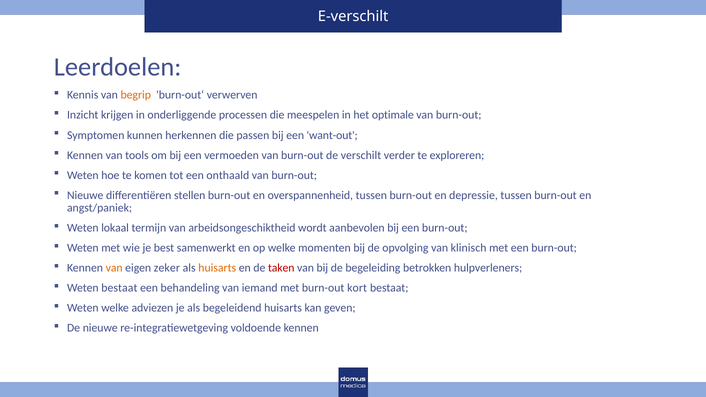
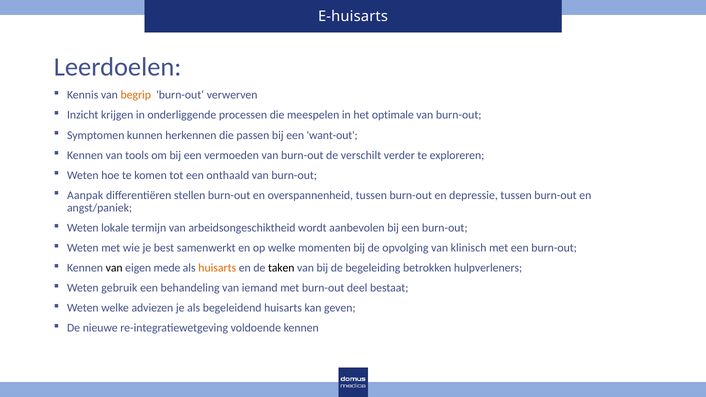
E-verschilt: E-verschilt -> E-huisarts (353, 16)
Nieuwe: Nieuwe -> Aanpak (85, 195)
lokaal: lokaal -> lokale (115, 228)
van colour: orange -> black (114, 268)
zeker: zeker -> mede (167, 268)
taken colour: red -> black (281, 268)
Weten bestaat: bestaat -> gebruik (119, 288)
kort: kort -> deel (357, 288)
